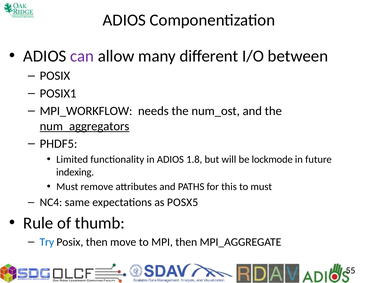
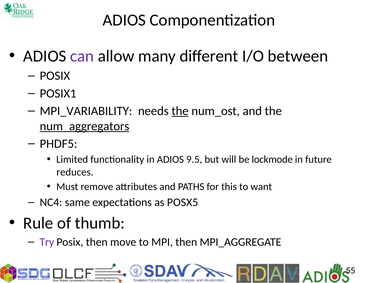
MPI_WORKFLOW: MPI_WORKFLOW -> MPI_VARIABILITY (86, 111)
the underline: none -> present (180, 111)
1.8: 1.8 -> 9.5 (194, 160)
indexing: indexing -> reduces (75, 172)
to must: must -> want (261, 187)
Try colour: blue -> purple (47, 242)
